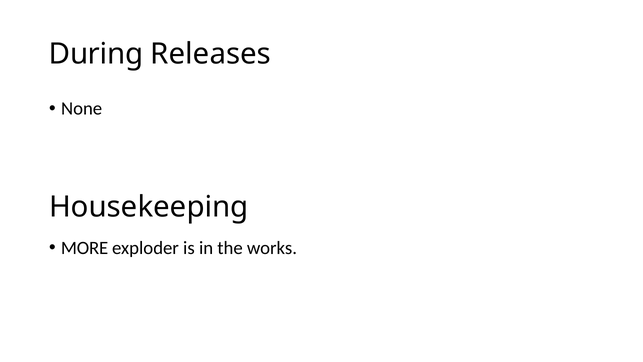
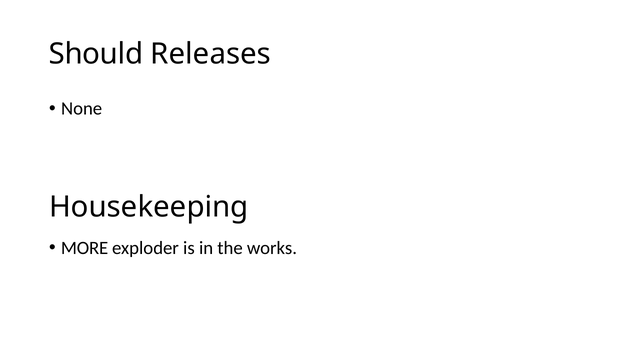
During: During -> Should (96, 54)
